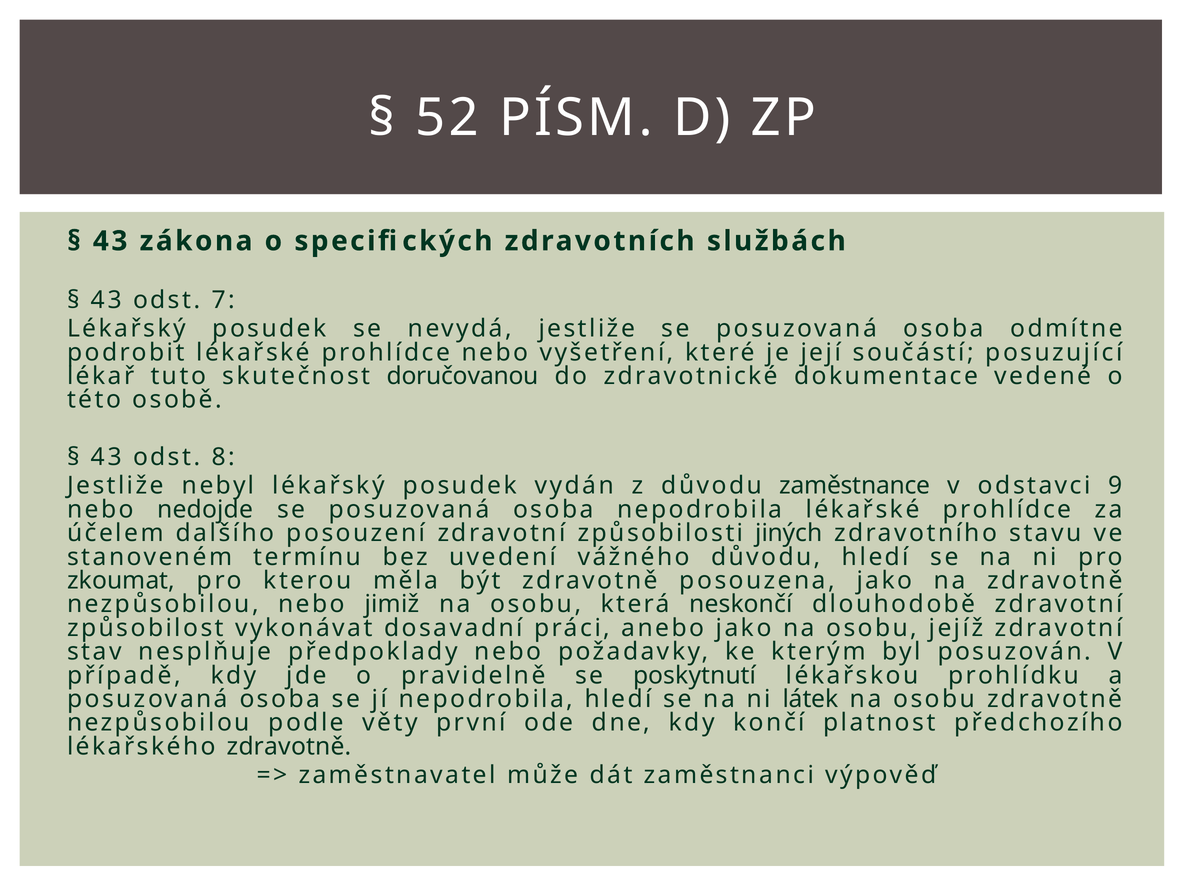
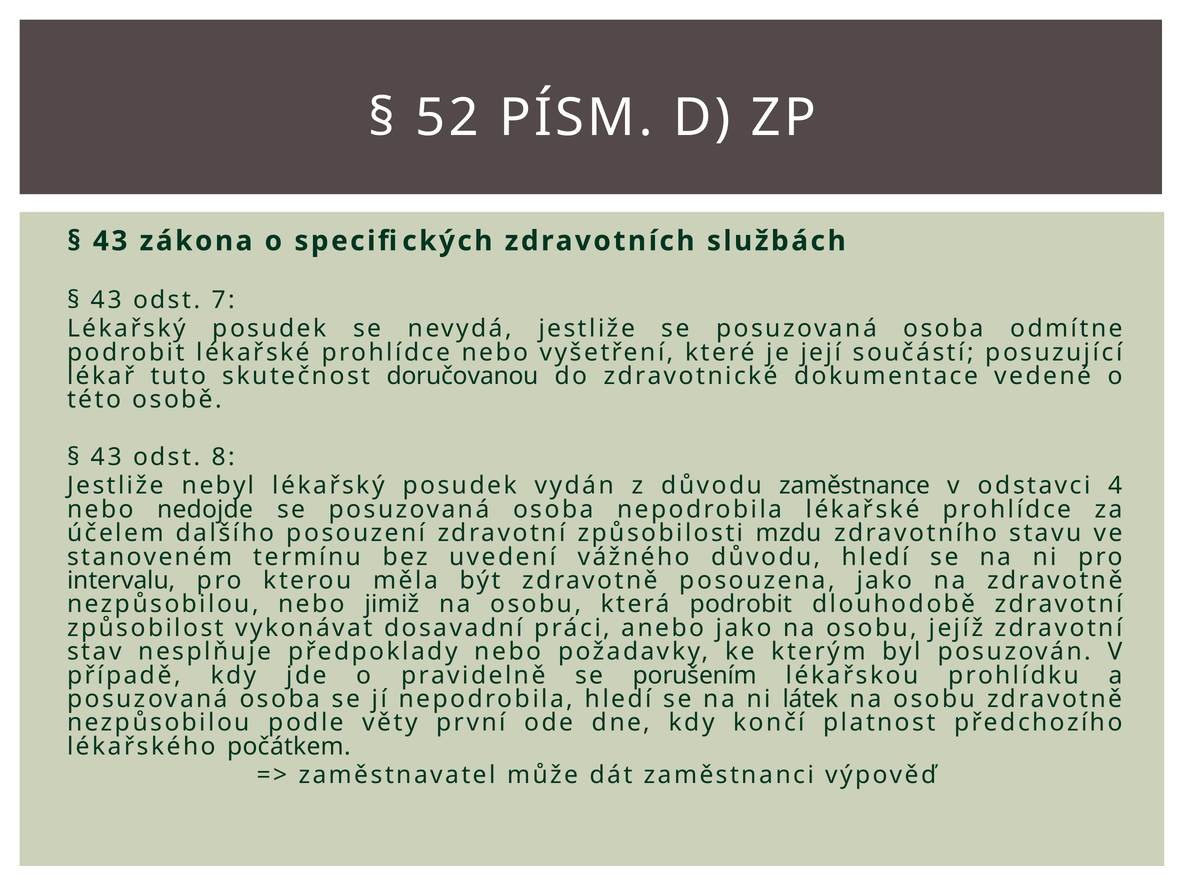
9: 9 -> 4 (1116, 486)
jiných: jiných -> mzdu (789, 533)
zkoumat: zkoumat -> intervalu (121, 580)
která neskončí: neskončí -> podrobit (741, 604)
poskytnutí: poskytnutí -> porušením (695, 675)
lékařského zdravotně: zdravotně -> počátkem (289, 746)
